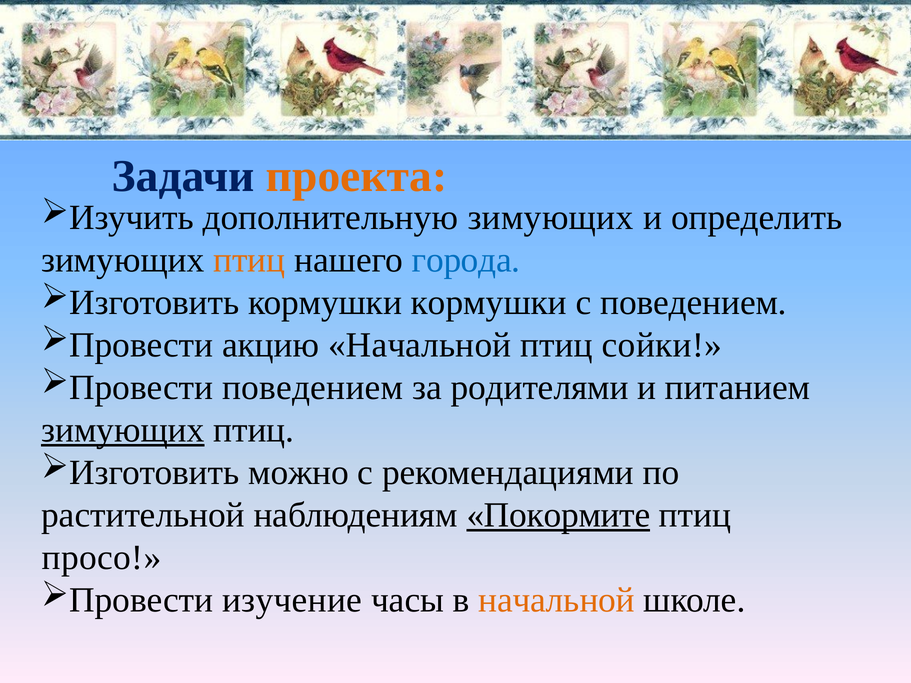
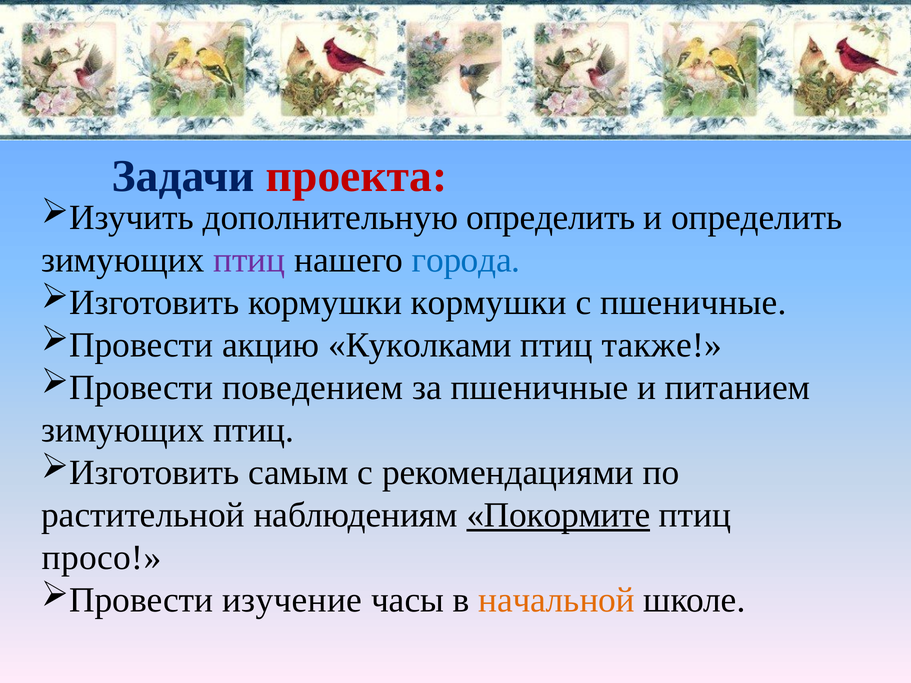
проекта colour: orange -> red (357, 176)
дополнительную зимующих: зимующих -> определить (551, 217)
птиц colour: orange -> purple (249, 260)
с поведением: поведением -> пшеничные (693, 303)
акцию Начальной: Начальной -> Куколками (420, 345)
сойки: сойки -> также (662, 345)
за родителями: родителями -> пшеничные (539, 388)
зимующих underline: present -> none (123, 430)
можно: можно -> самым (298, 473)
